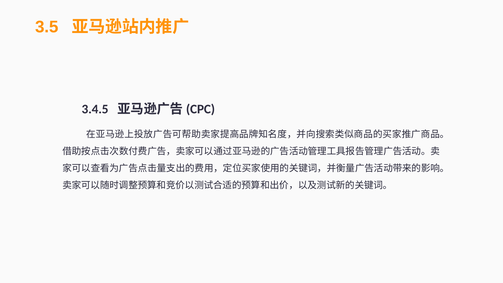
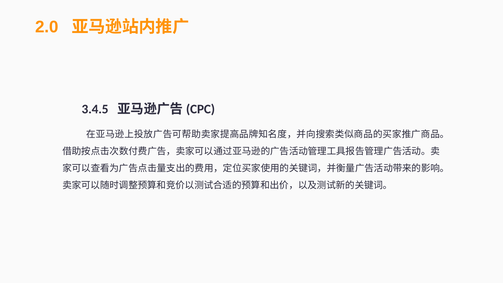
3.5: 3.5 -> 2.0 (47, 27)
